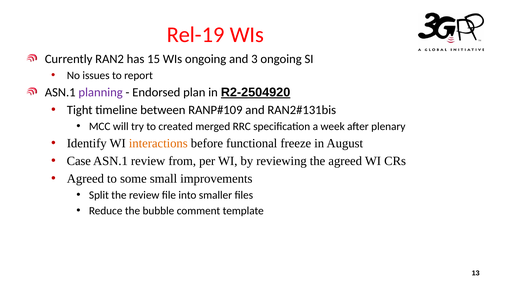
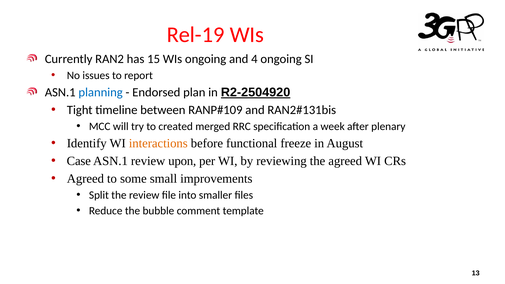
3: 3 -> 4 (254, 59)
planning colour: purple -> blue (101, 92)
from: from -> upon (182, 161)
